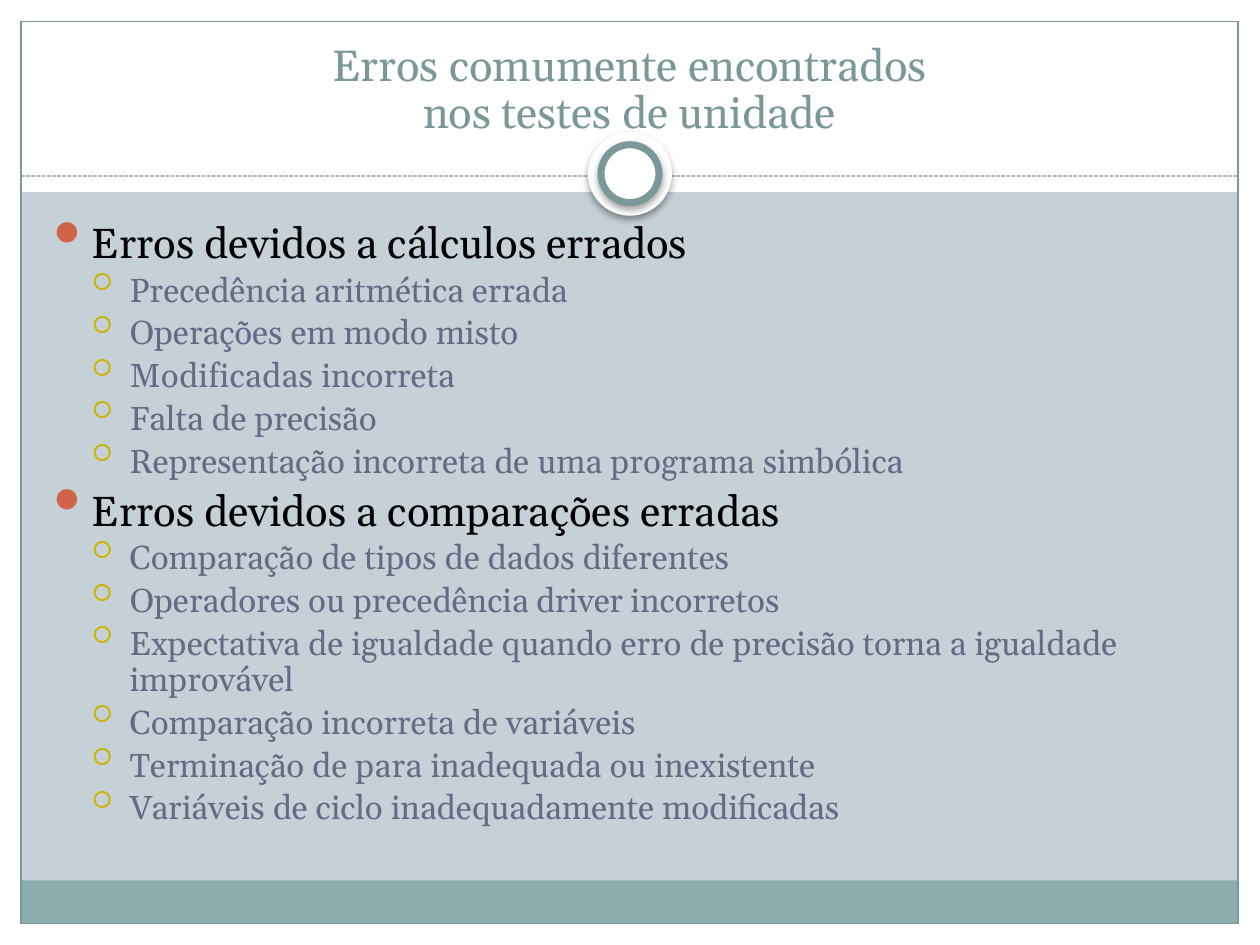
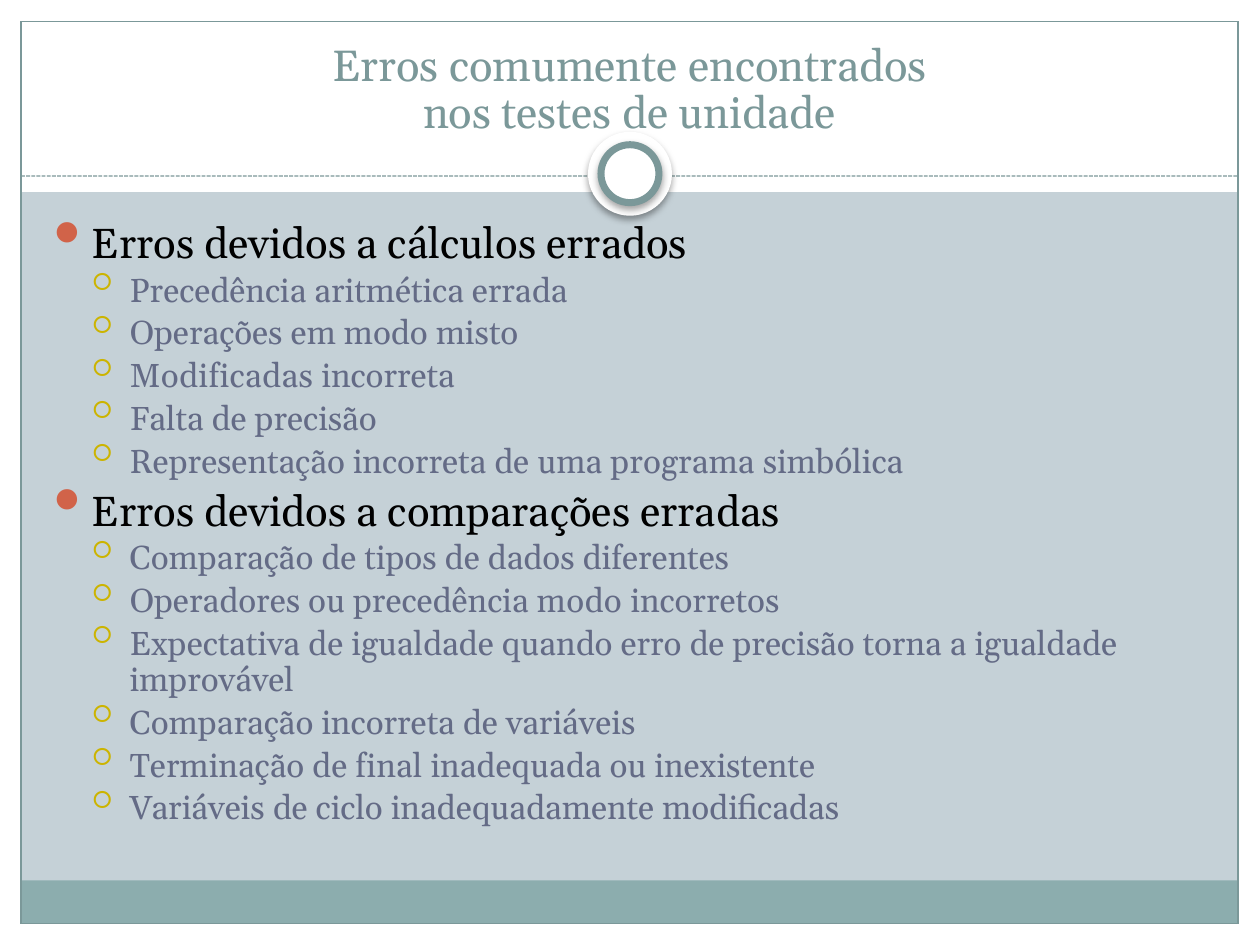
precedência driver: driver -> modo (579, 602)
para: para -> final (389, 766)
